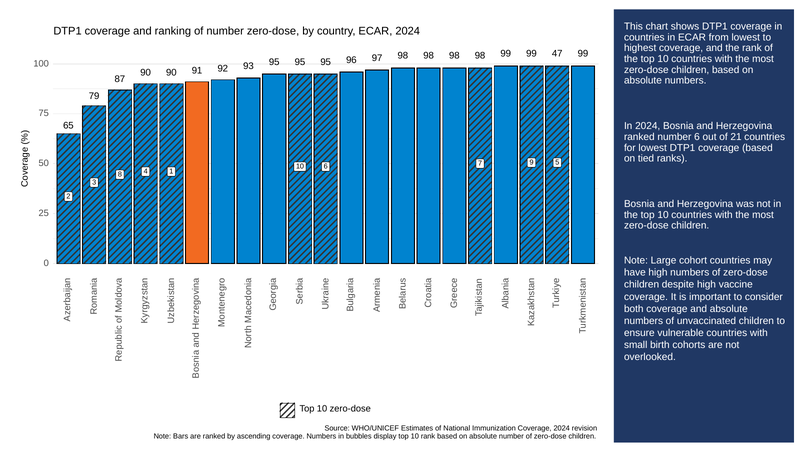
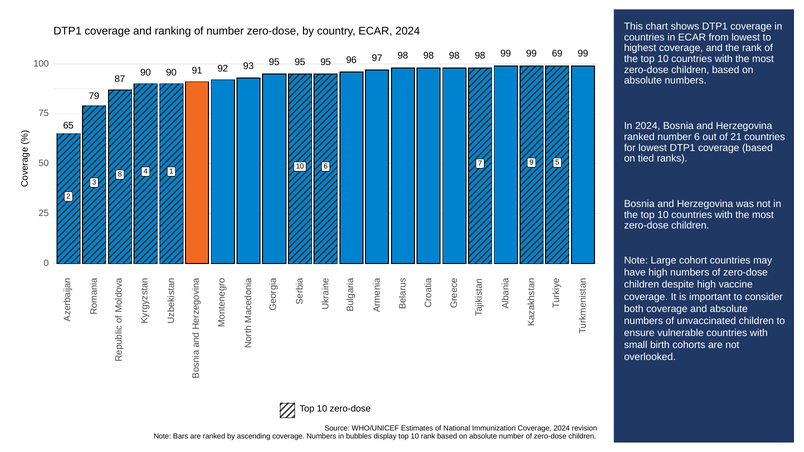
47: 47 -> 69 (557, 54)
